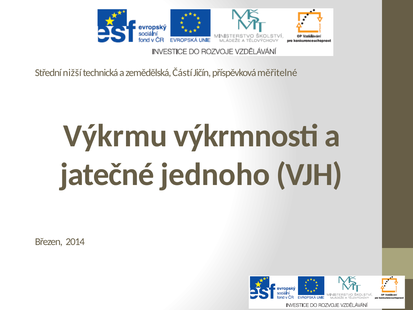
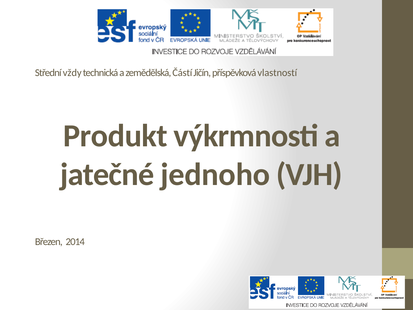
nižší: nižší -> vždy (72, 73)
měřitelné: měřitelné -> vlastností (277, 73)
Výkrmu: Výkrmu -> Produkt (115, 136)
